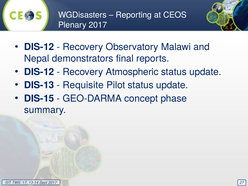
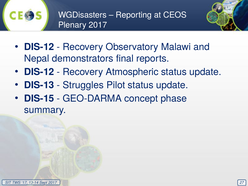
Requisite: Requisite -> Struggles (83, 85)
